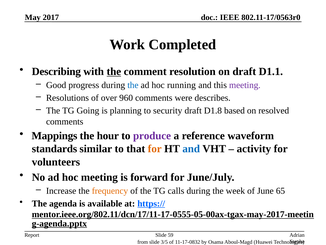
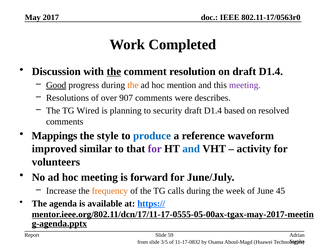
Describing: Describing -> Discussion (56, 71)
on draft D1.1: D1.1 -> D1.4 (271, 71)
Good underline: none -> present (56, 85)
the colour: blue -> orange (133, 85)
running: running -> mention (182, 85)
960: 960 -> 907 (126, 98)
Going: Going -> Wired (88, 110)
D1.8: D1.8 -> D1.4 (213, 110)
hour: hour -> style (108, 136)
produce colour: purple -> blue (152, 136)
standards: standards -> improved (54, 149)
for colour: orange -> purple (155, 149)
65: 65 -> 45 (280, 190)
